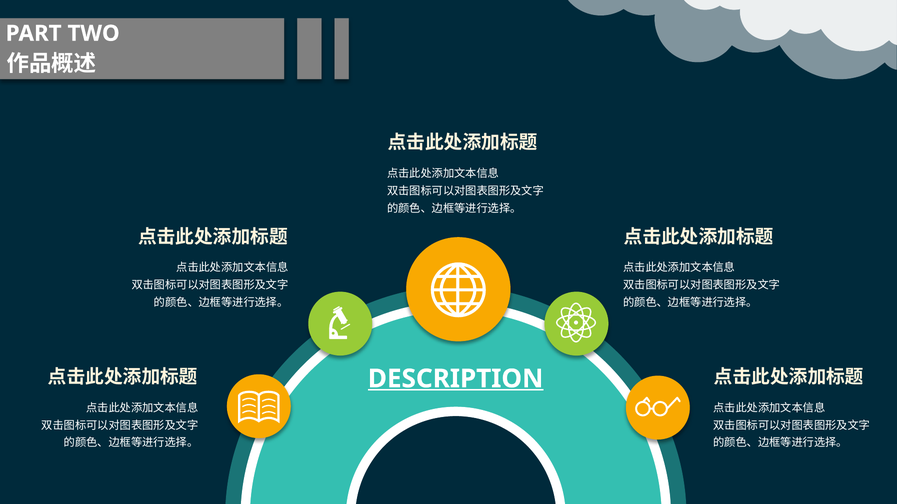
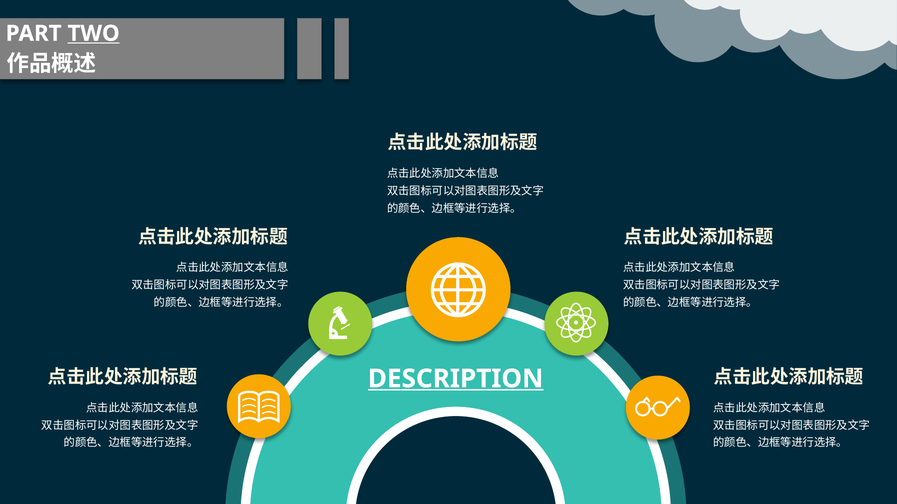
TWO underline: none -> present (94, 33)
